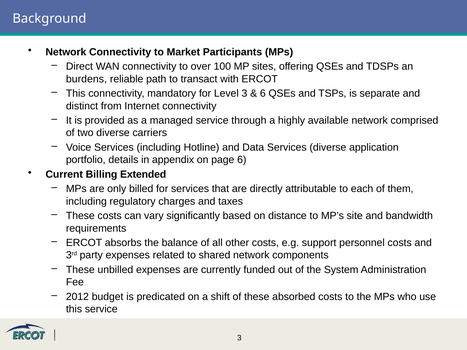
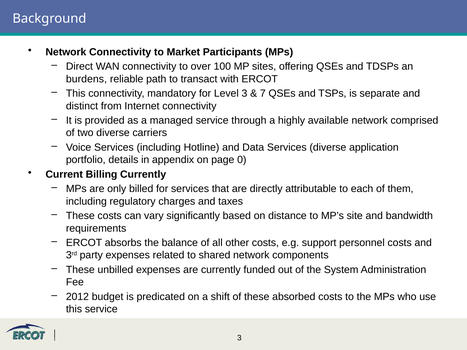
6: 6 -> 7 (263, 94)
page 6: 6 -> 0 (242, 160)
Billing Extended: Extended -> Currently (143, 174)
